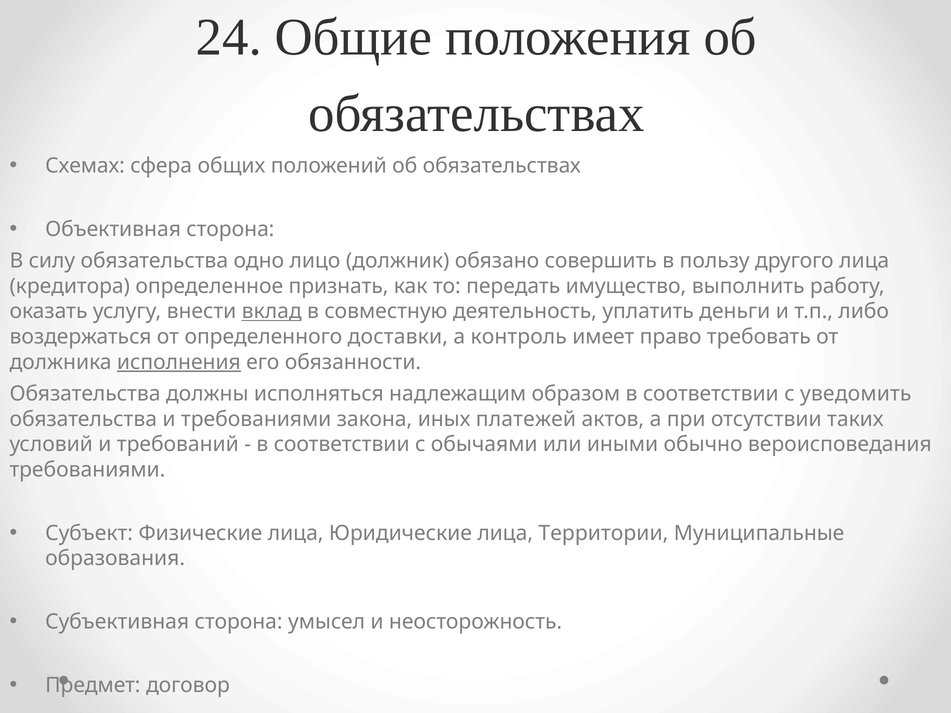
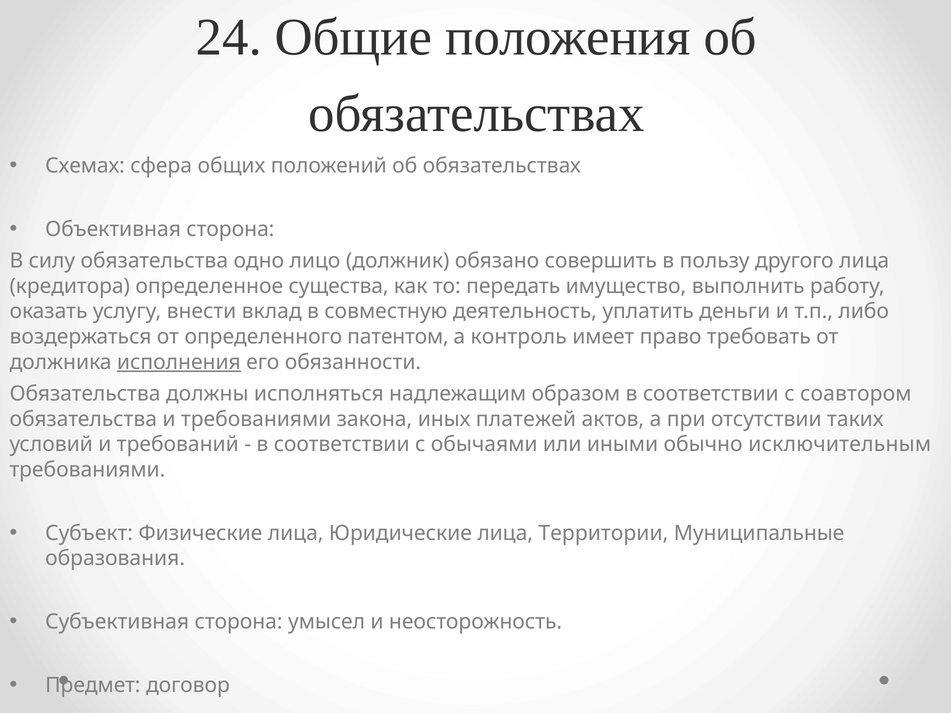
признать: признать -> существа (339, 286)
вклад underline: present -> none (272, 312)
доставки: доставки -> патентом (398, 337)
уведомить: уведомить -> соавтором (856, 394)
вероисповедания: вероисповедания -> исключительным (840, 445)
